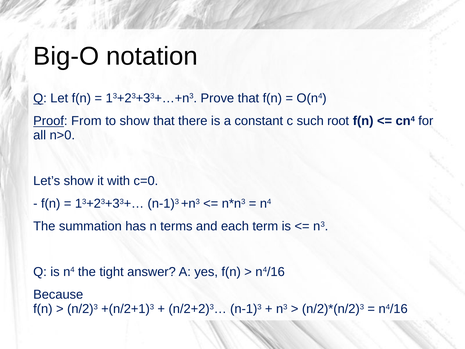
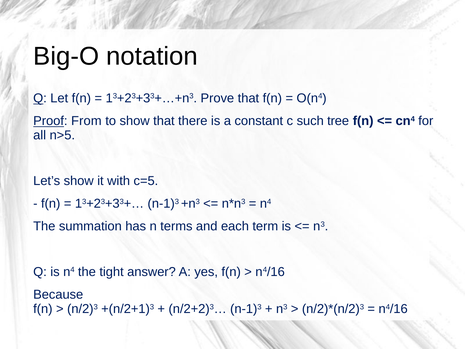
root: root -> tree (338, 121)
n>0: n>0 -> n>5 (62, 135)
c=0: c=0 -> c=5 (146, 181)
